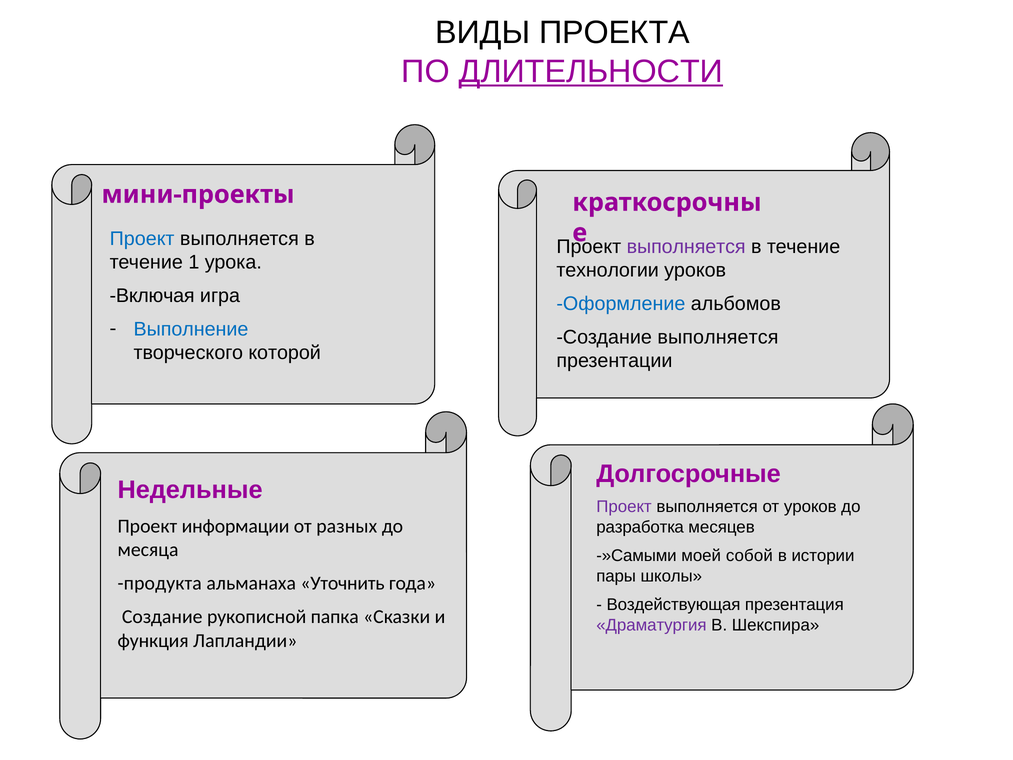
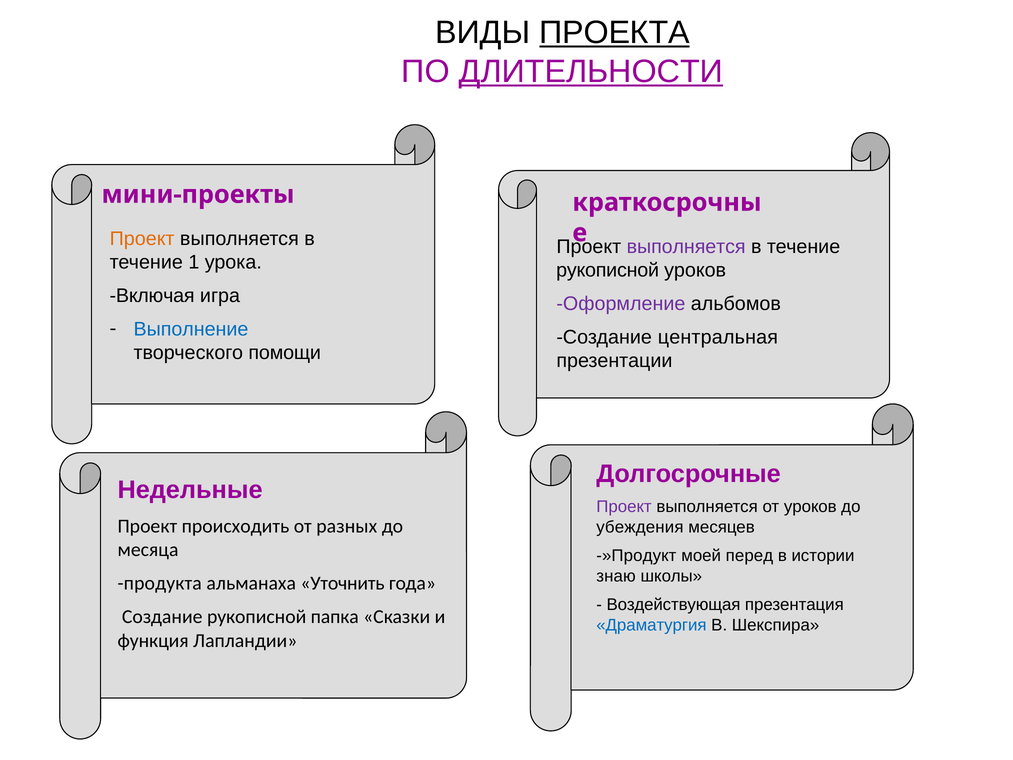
ПРОЕКТА underline: none -> present (614, 33)
Проект colour: blue -> orange (142, 239)
технологии: технологии -> рукописной (608, 270)
Оформление colour: blue -> purple (621, 304)
Создание выполняется: выполняется -> центральная (718, 337)
которой: которой -> помощи (285, 353)
информации: информации -> происходить (235, 526)
разработка: разработка -> убеждения (640, 527)
-»Самыми: -»Самыми -> -»Продукт (636, 556)
собой: собой -> перед (749, 556)
пары: пары -> знаю (616, 576)
Драматургия colour: purple -> blue (651, 625)
